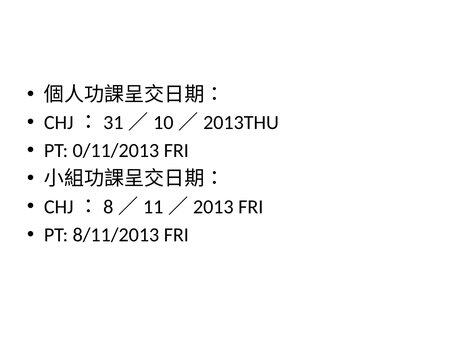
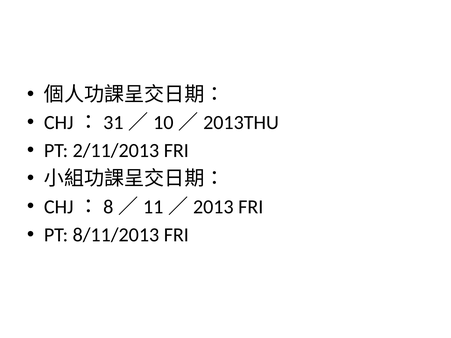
0/11/2013: 0/11/2013 -> 2/11/2013 (116, 151)
